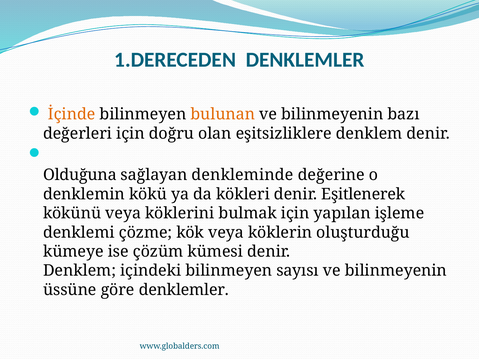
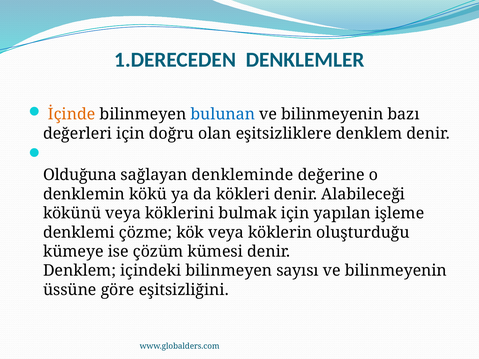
bulunan colour: orange -> blue (223, 114)
Eşitlenerek: Eşitlenerek -> Alabileceği (363, 194)
göre denklemler: denklemler -> eşitsizliğini (184, 290)
